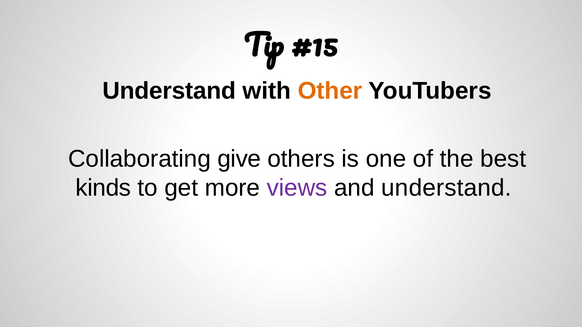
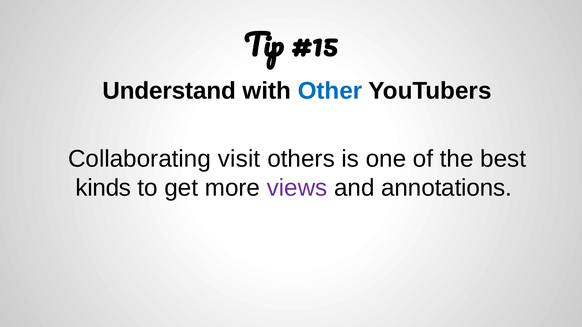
Other colour: orange -> blue (330, 91)
give: give -> visit (239, 159)
and understand: understand -> annotations (447, 188)
